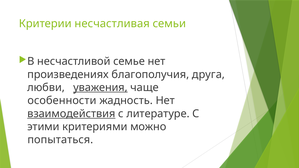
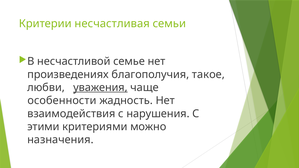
друга: друга -> такое (208, 75)
взаимодействия underline: present -> none (71, 114)
литературе: литературе -> нарушения (158, 114)
попытаться: попытаться -> назначения (60, 140)
